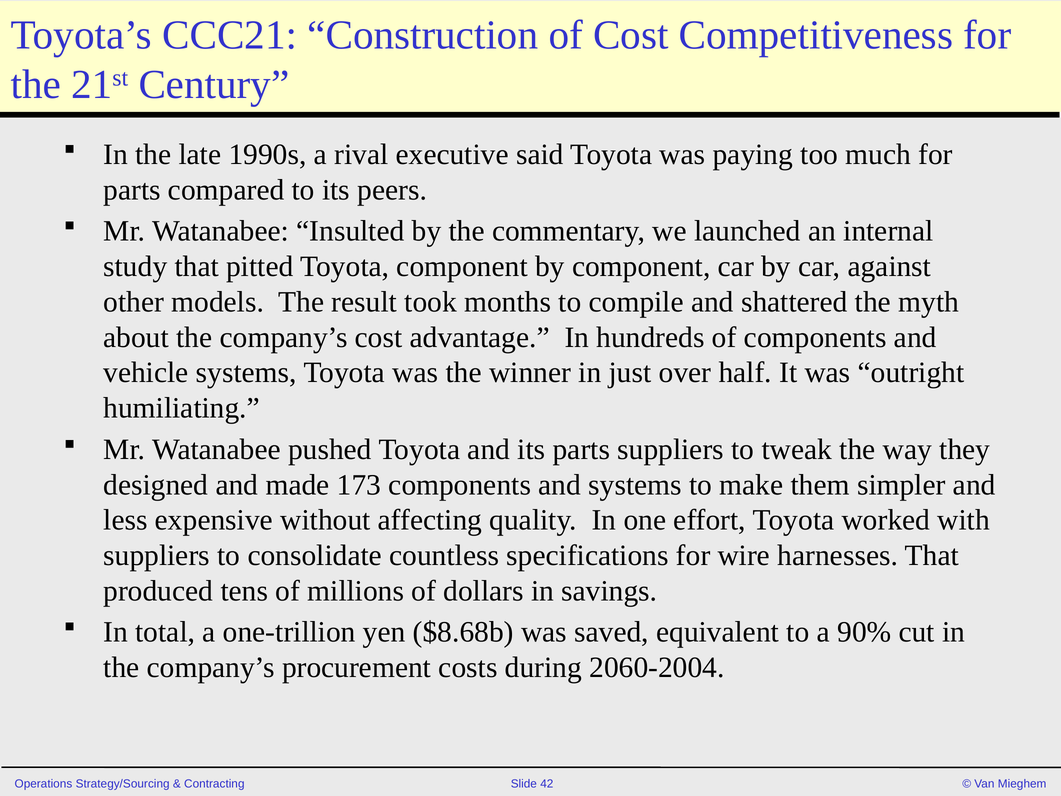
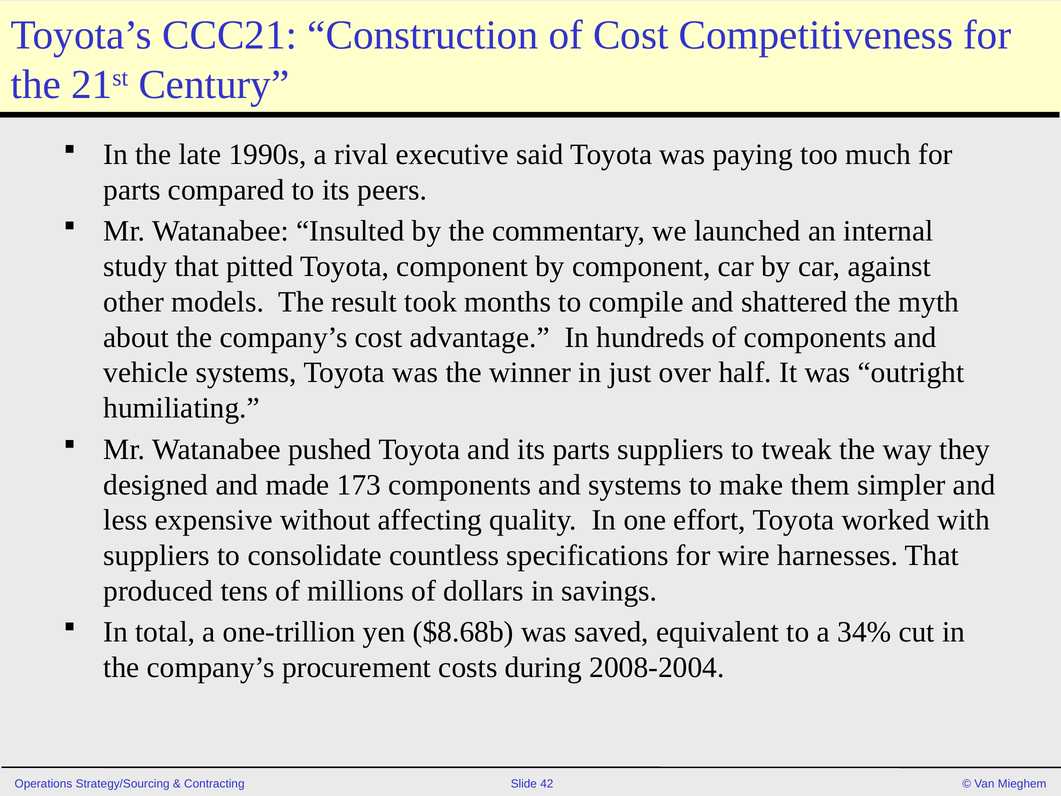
90%: 90% -> 34% (864, 632)
2060-2004: 2060-2004 -> 2008-2004 (657, 667)
